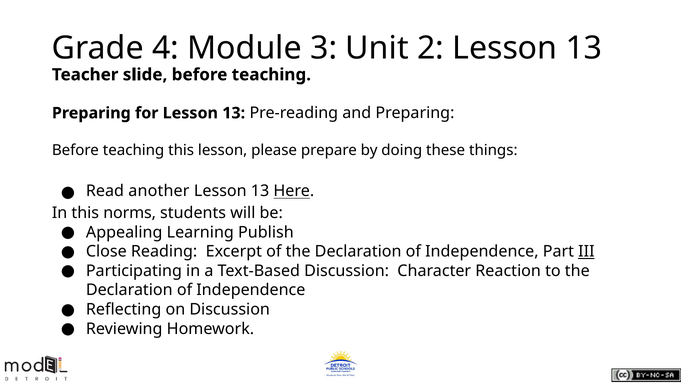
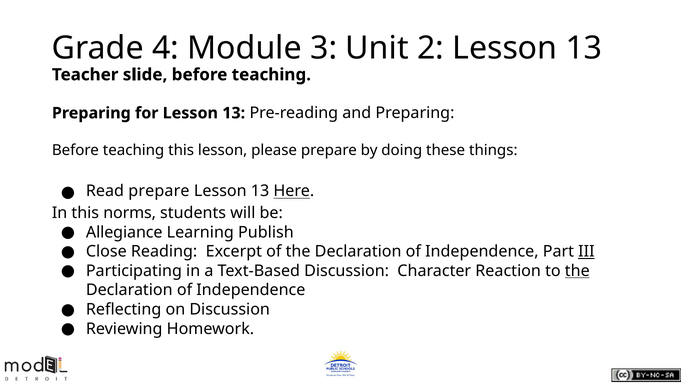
Read another: another -> prepare (159, 191)
Appealing: Appealing -> Allegiance (124, 232)
the underline: none -> present (577, 271)
